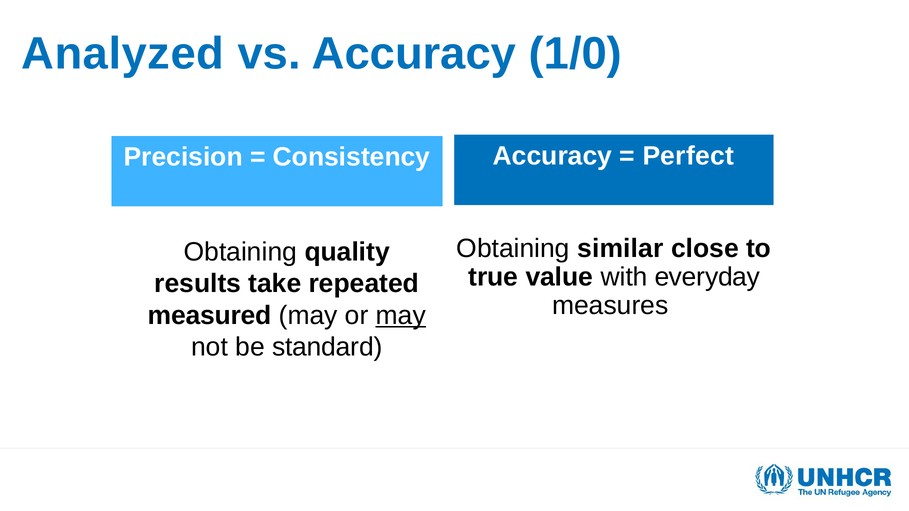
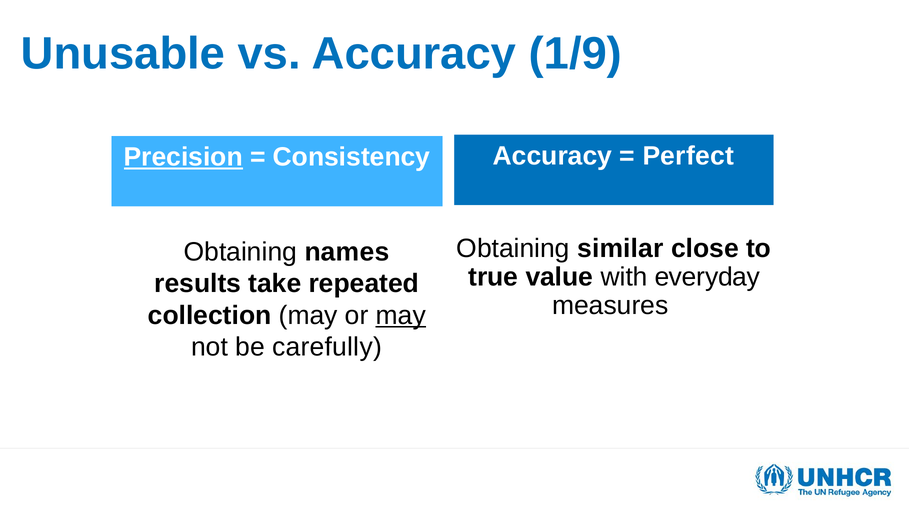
Analyzed: Analyzed -> Unusable (123, 54)
1/0: 1/0 -> 1/9 (575, 54)
Precision underline: none -> present (183, 157)
quality: quality -> names (347, 252)
measured: measured -> collection (210, 316)
standard: standard -> carefully (327, 347)
